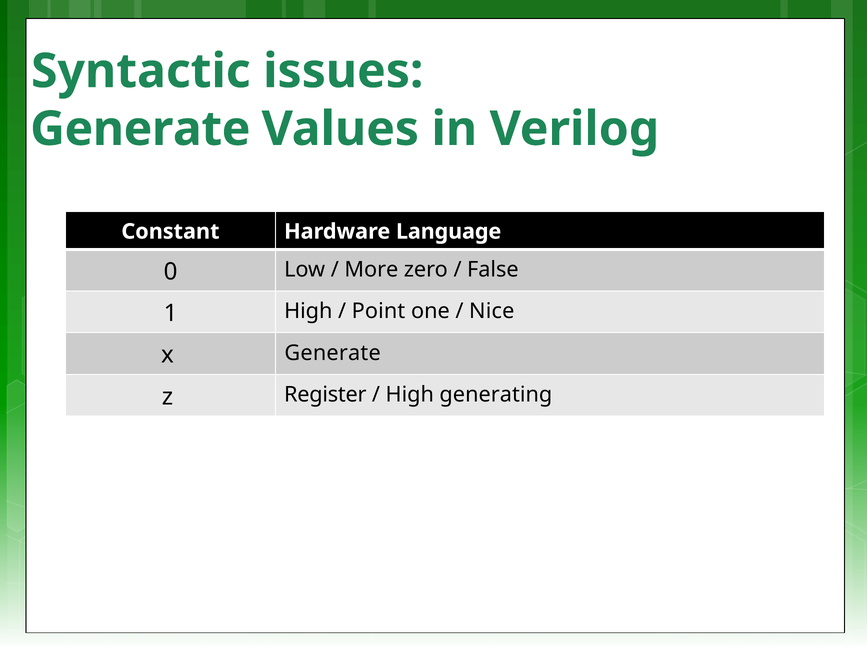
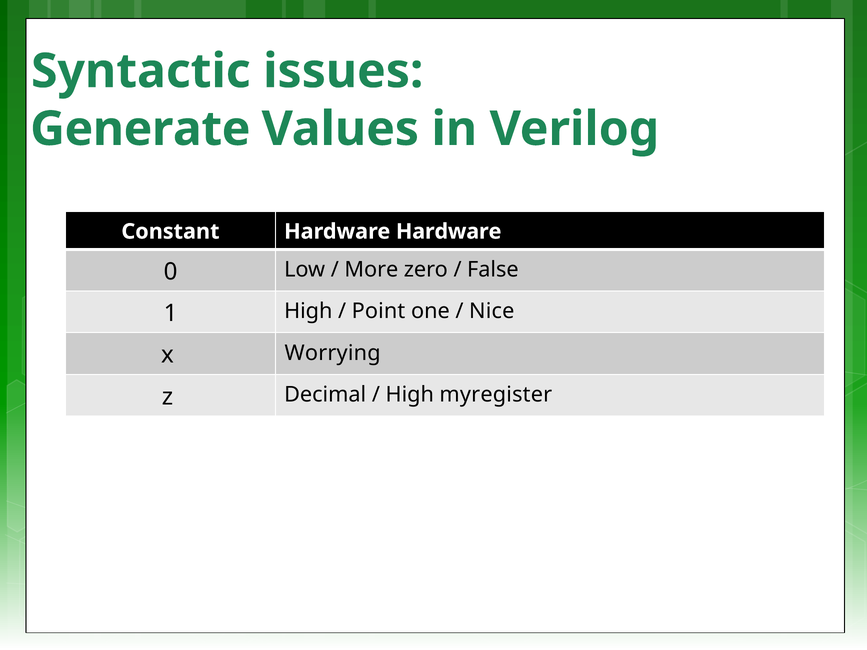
Hardware Language: Language -> Hardware (449, 232)
x Generate: Generate -> Worrying (333, 353)
Register: Register -> Decimal (325, 395)
generating: generating -> myregister (496, 395)
